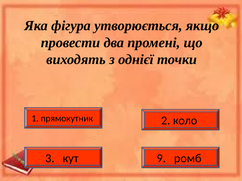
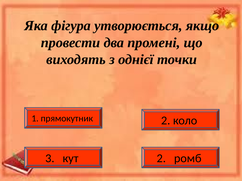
кут 9: 9 -> 2 (161, 159)
